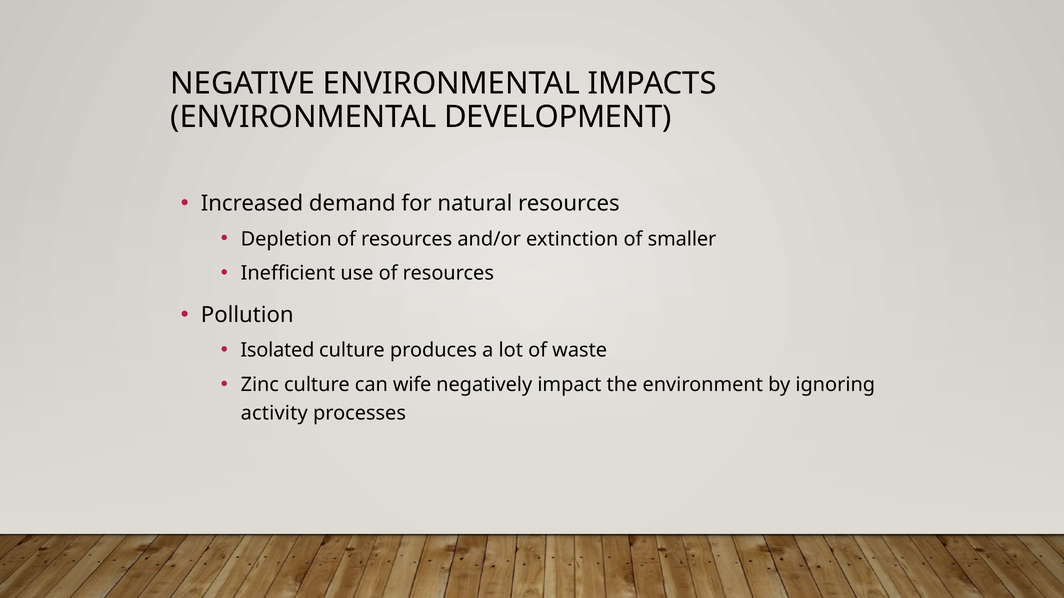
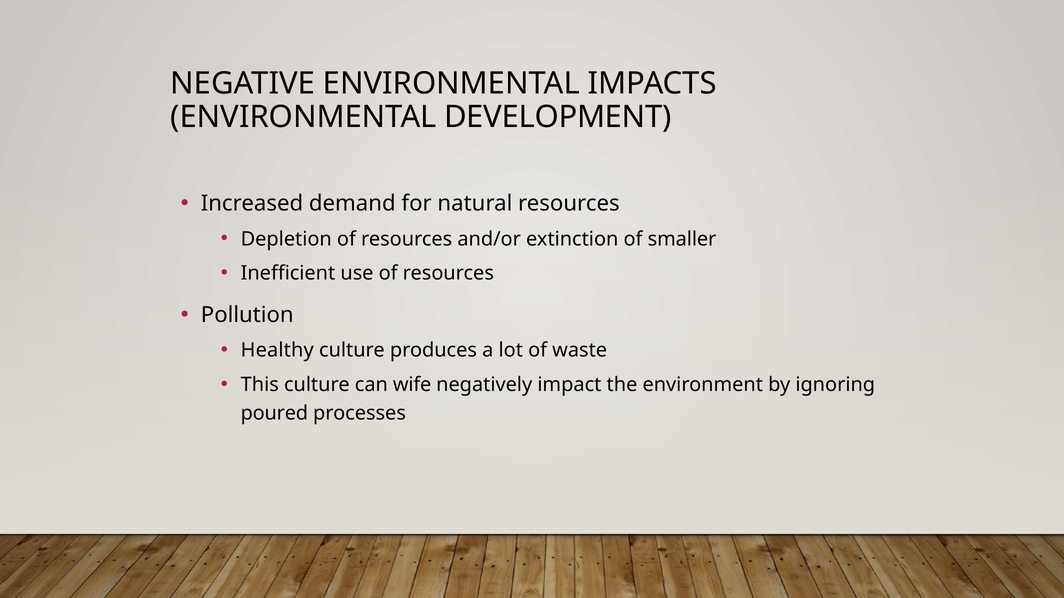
Isolated: Isolated -> Healthy (277, 351)
Zinc: Zinc -> This (260, 385)
activity: activity -> poured (274, 414)
